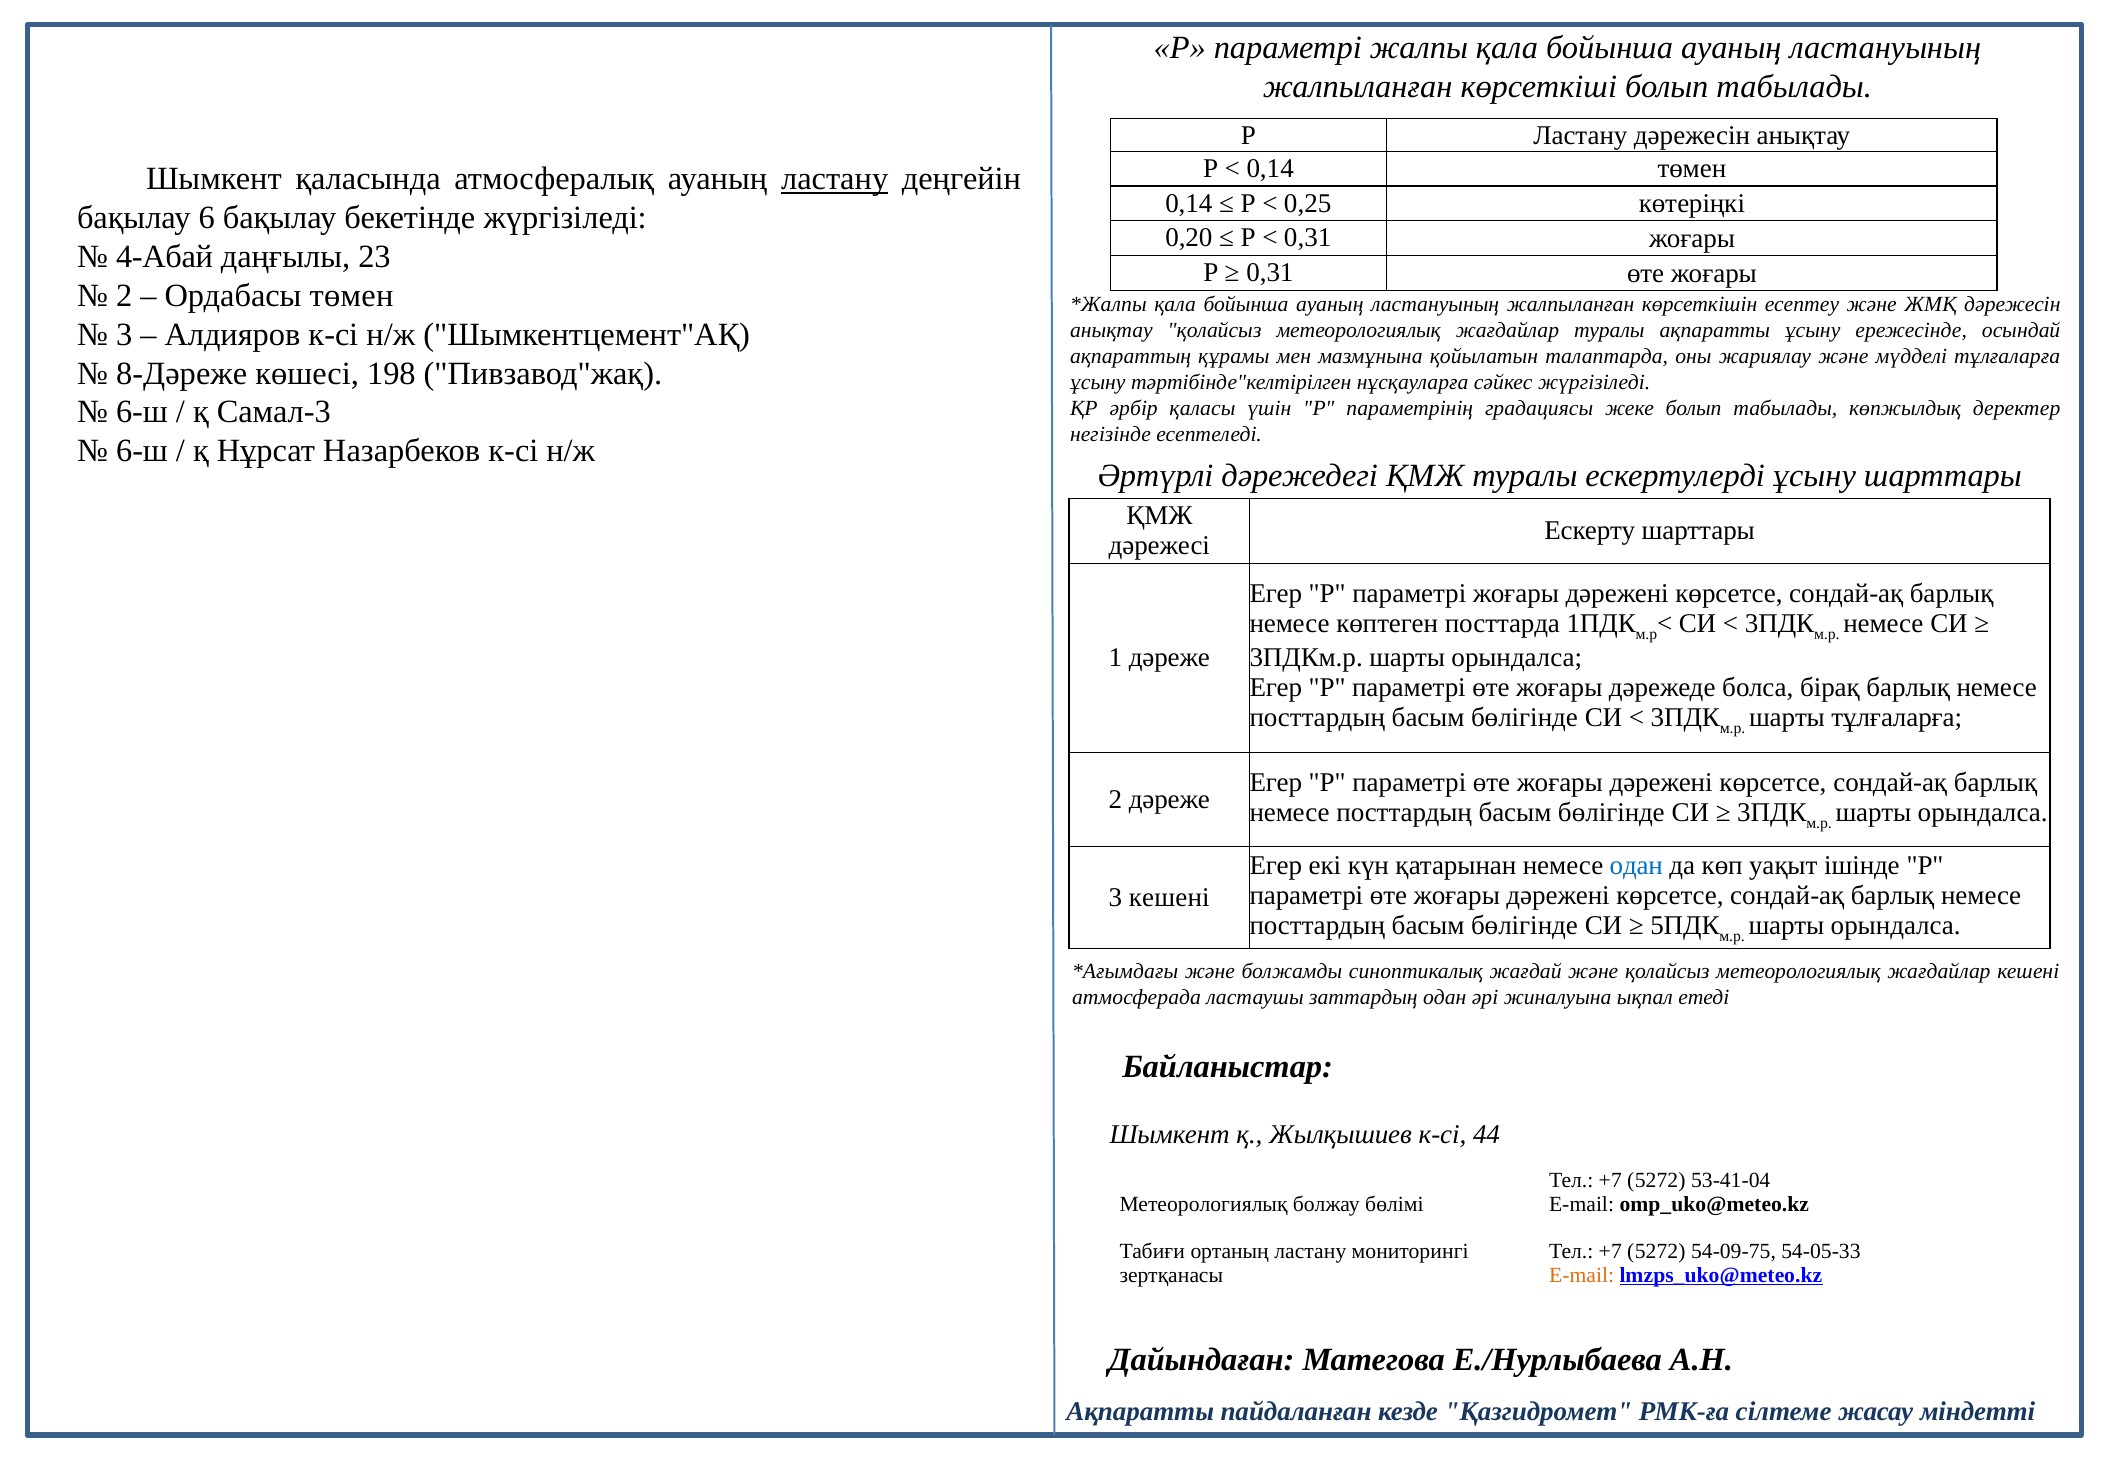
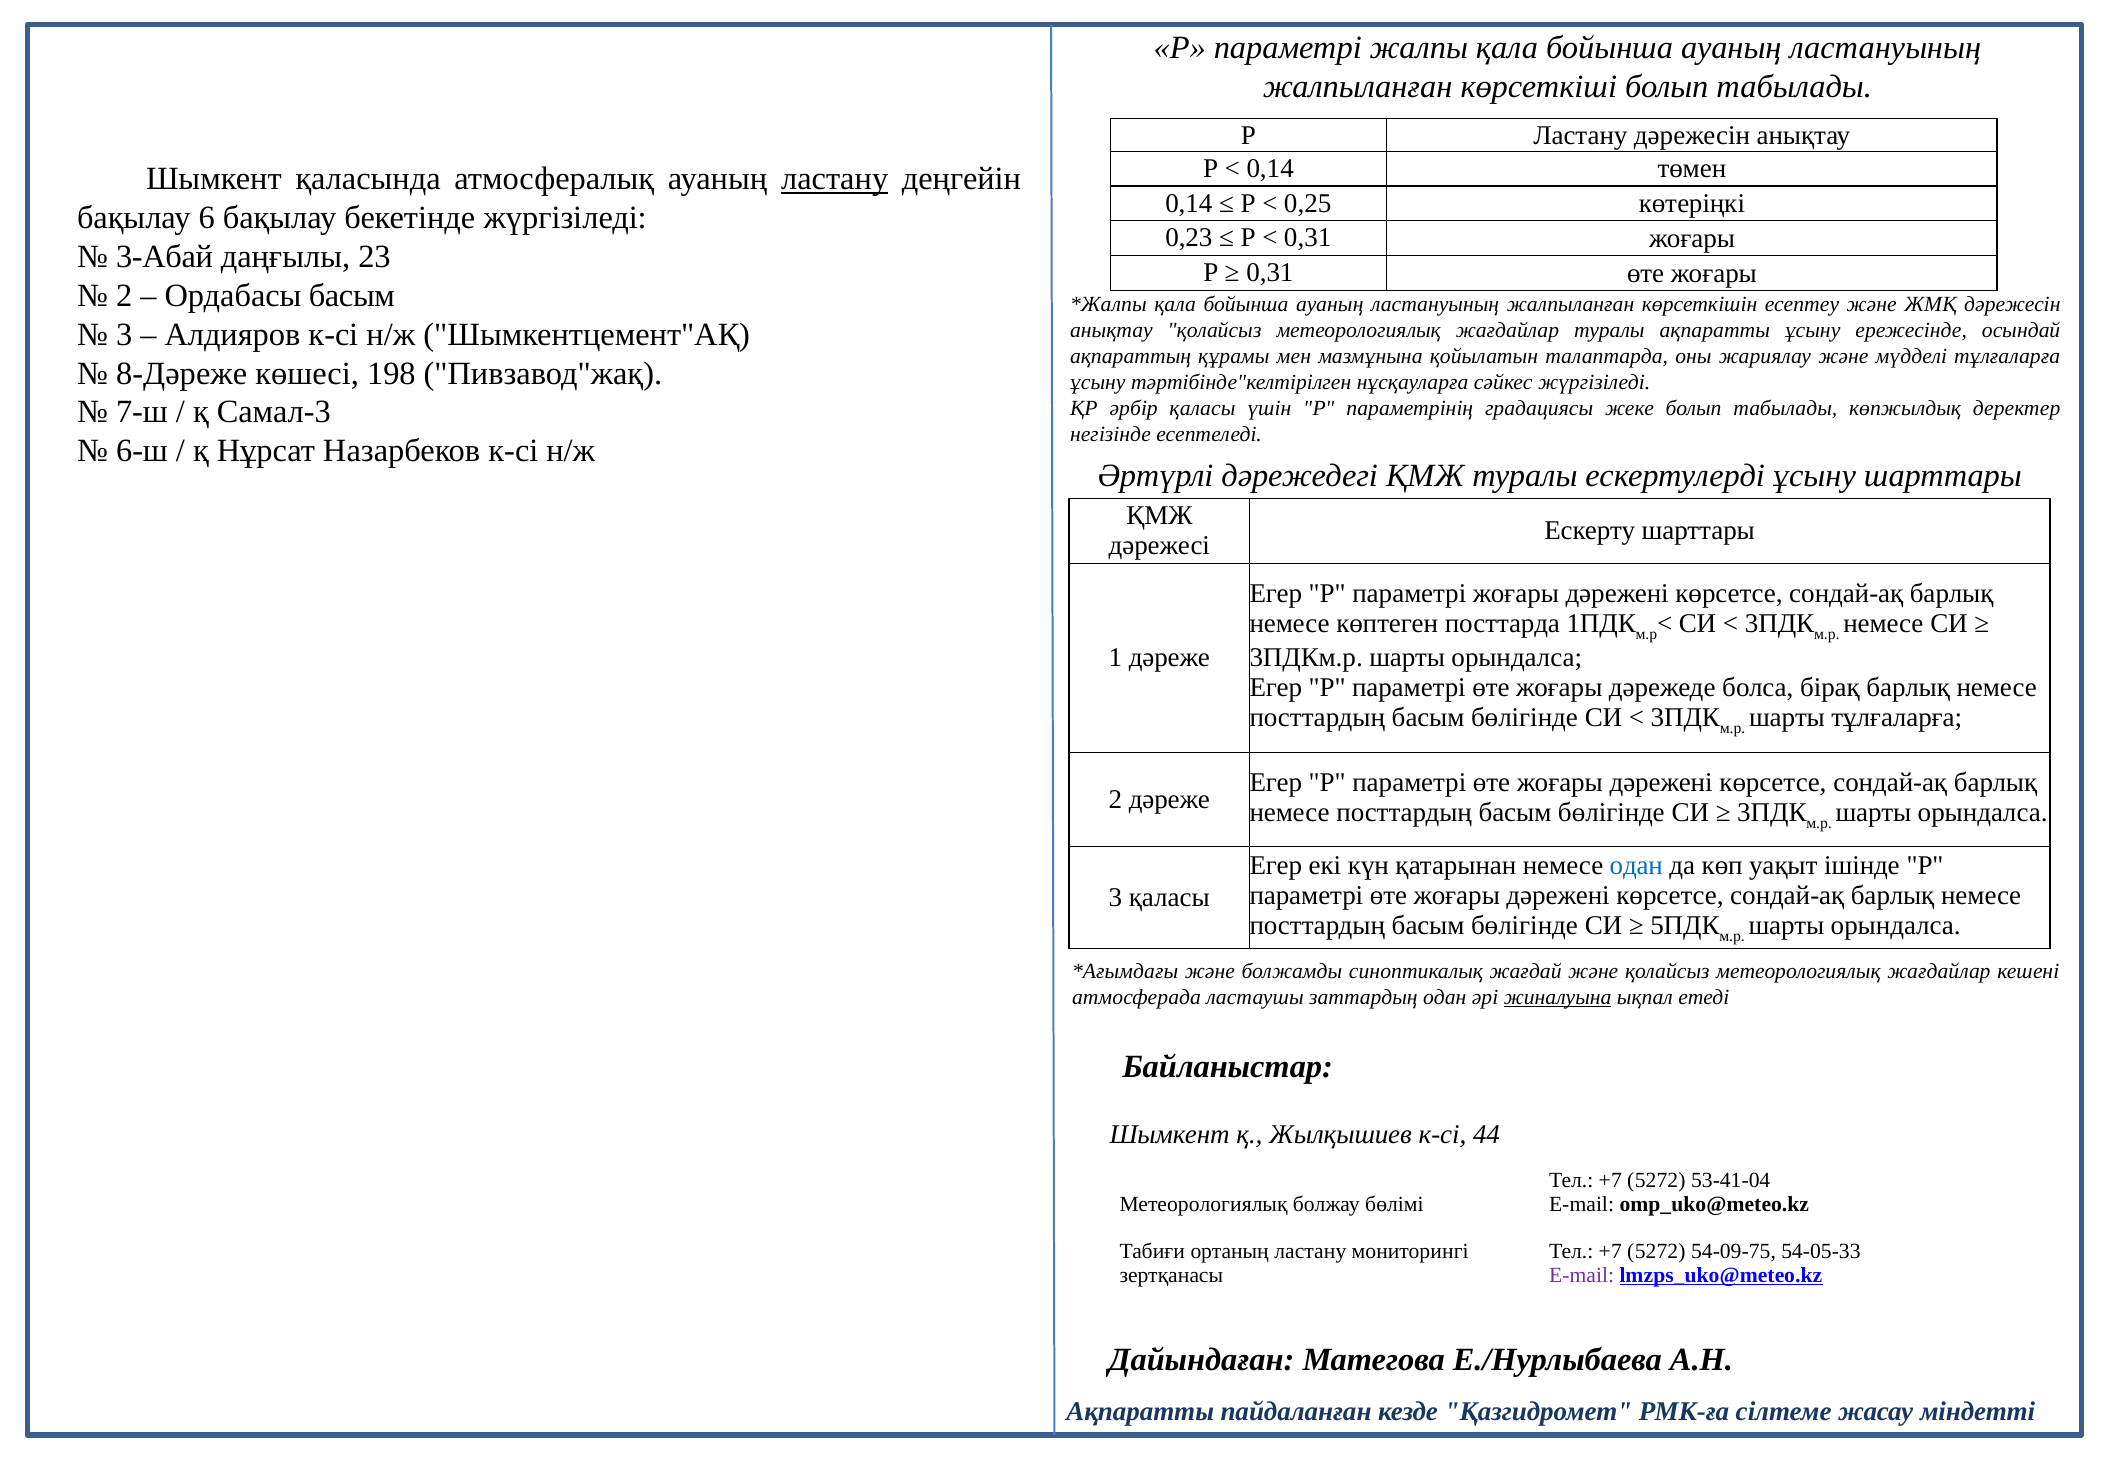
0,20: 0,20 -> 0,23 (1189, 238)
4-Абай: 4-Абай -> 3-Абай (165, 257)
Ордабасы төмен: төмен -> басым (352, 295)
6-ш: 6-ш -> 7-ш (142, 412)
3 кешені: кешені -> қаласы (1169, 898)
жиналуына underline: none -> present (1558, 997)
E-mail colour: orange -> purple (1582, 1275)
